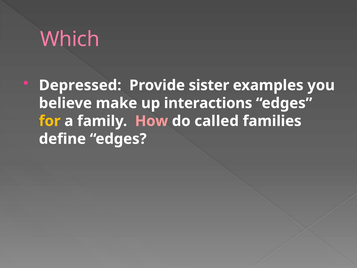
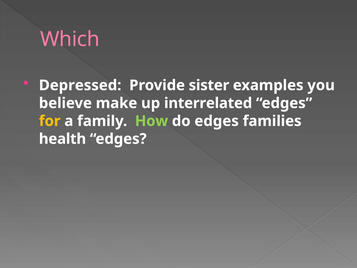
interactions: interactions -> interrelated (208, 103)
How colour: pink -> light green (152, 121)
do called: called -> edges (217, 121)
define: define -> health (62, 139)
